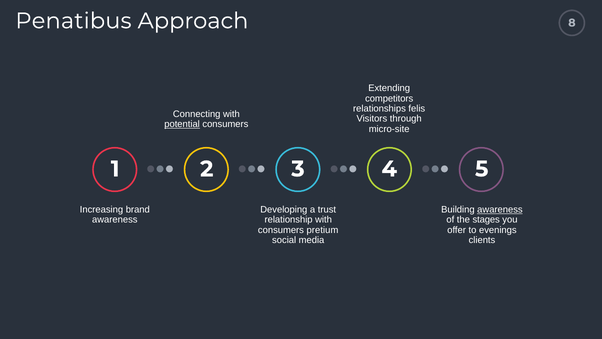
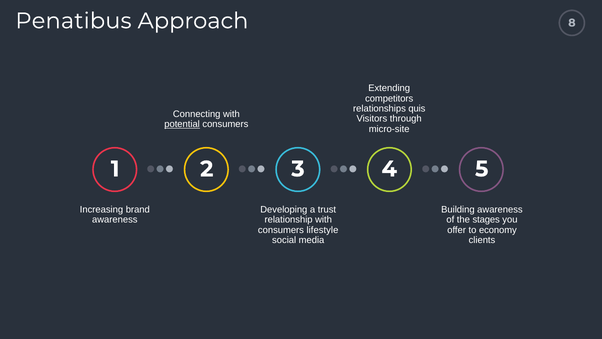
felis: felis -> quis (417, 109)
awareness underline: present -> none (500, 209)
pretium: pretium -> lifestyle (322, 230)
evenings: evenings -> economy (498, 230)
